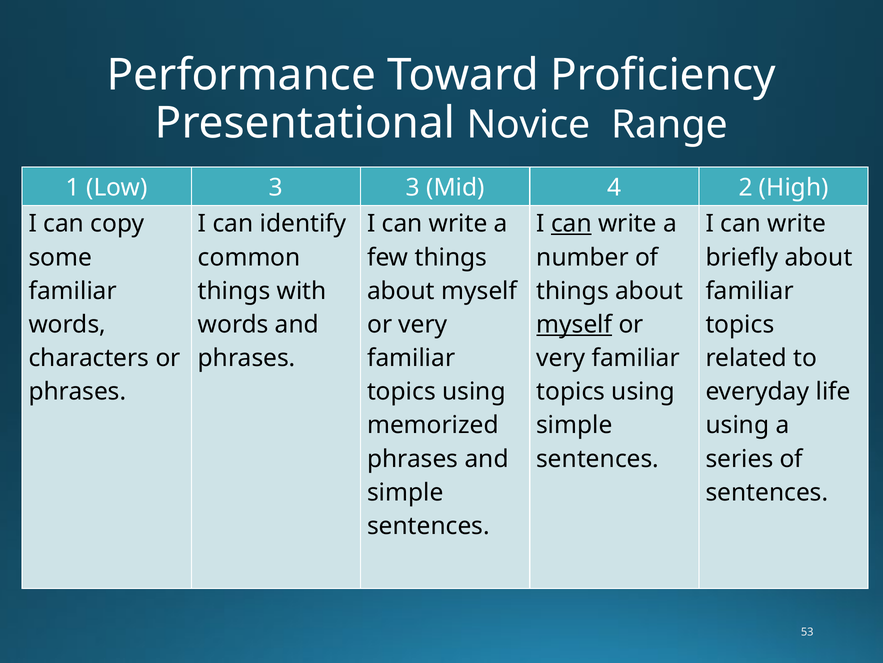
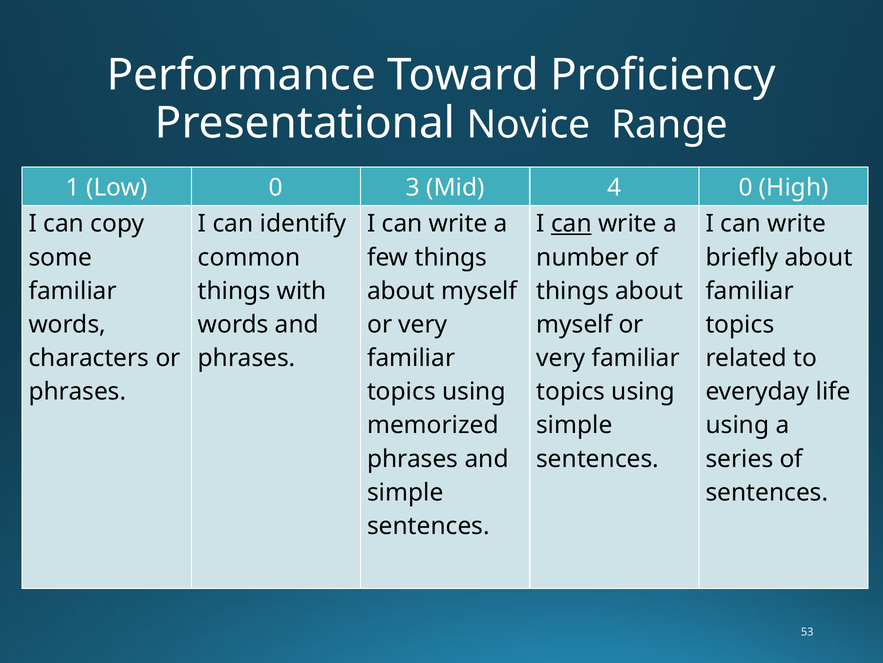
Low 3: 3 -> 0 (276, 188)
4 2: 2 -> 0 (746, 188)
myself underline: present -> none (574, 324)
